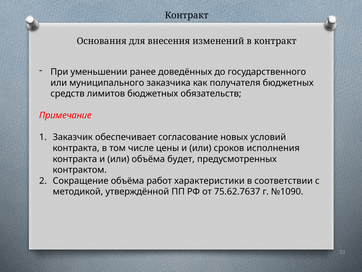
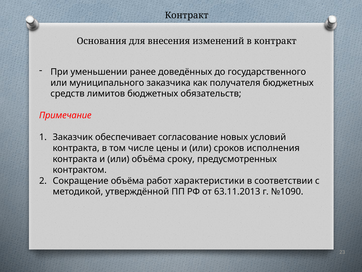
будет: будет -> сроку (181, 159)
75.62.7637: 75.62.7637 -> 63.11.2013 (237, 191)
